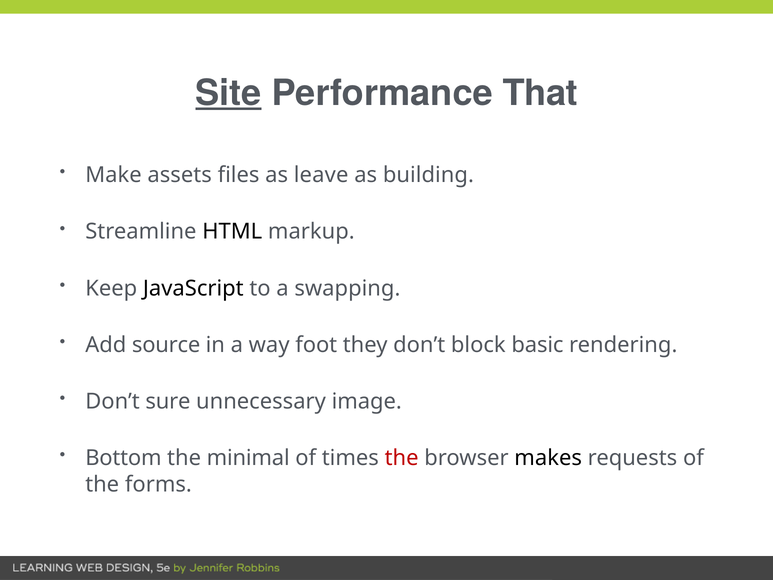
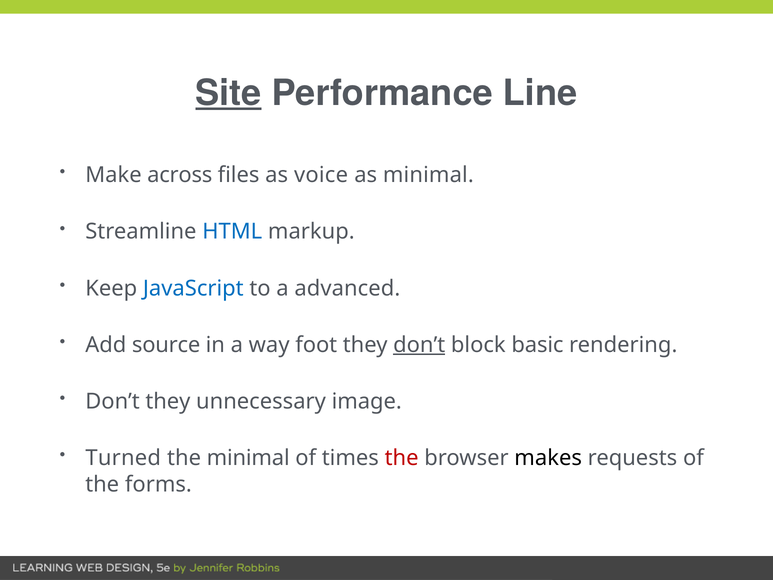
That: That -> Line (540, 93)
assets: assets -> across (180, 175)
leave: leave -> voice (321, 175)
as building: building -> minimal (428, 175)
HTML colour: black -> blue (232, 232)
JavaScript colour: black -> blue (193, 288)
swapping: swapping -> advanced (347, 288)
don’t underline: none -> present (419, 345)
Don’t sure: sure -> they (168, 401)
Bottom: Bottom -> Turned (123, 458)
